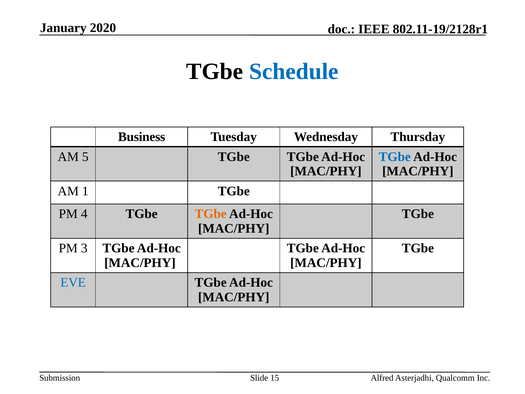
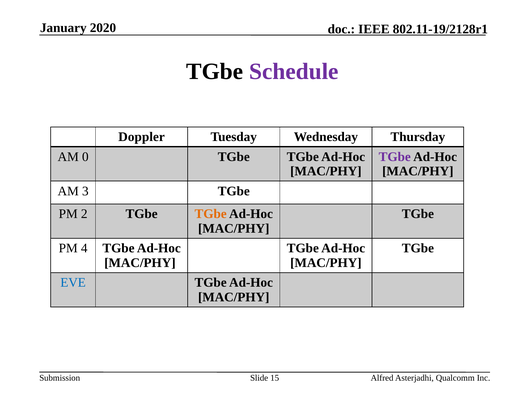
Schedule colour: blue -> purple (294, 72)
Business: Business -> Doppler (142, 137)
5: 5 -> 0 (85, 157)
TGbe colour: blue -> purple (395, 157)
1: 1 -> 3 (85, 191)
4: 4 -> 2 (84, 214)
3: 3 -> 4 (84, 248)
